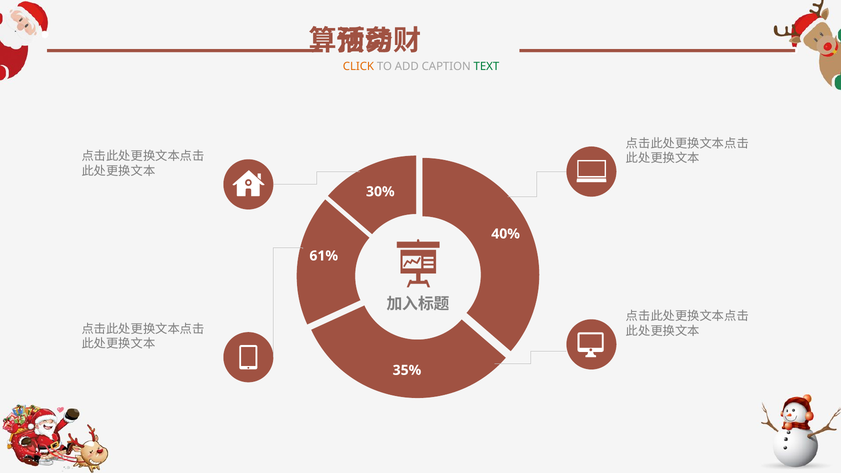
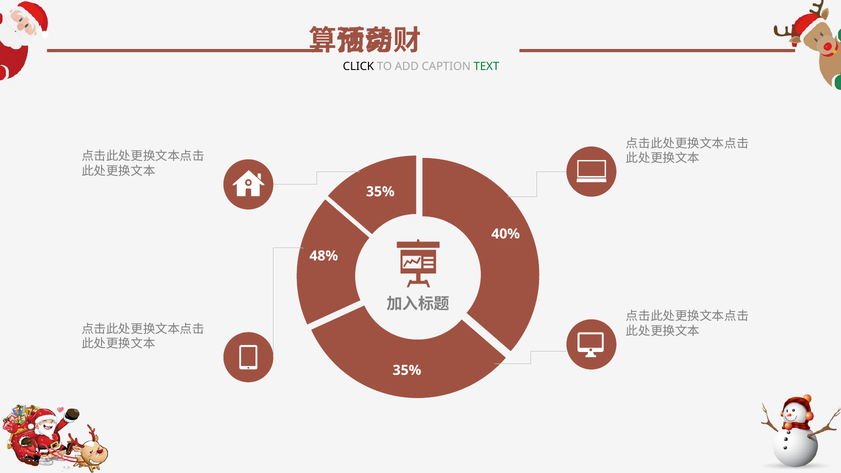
CLICK colour: orange -> black (358, 66)
30%: 30% -> 35% (380, 192)
61%: 61% -> 48% (324, 256)
